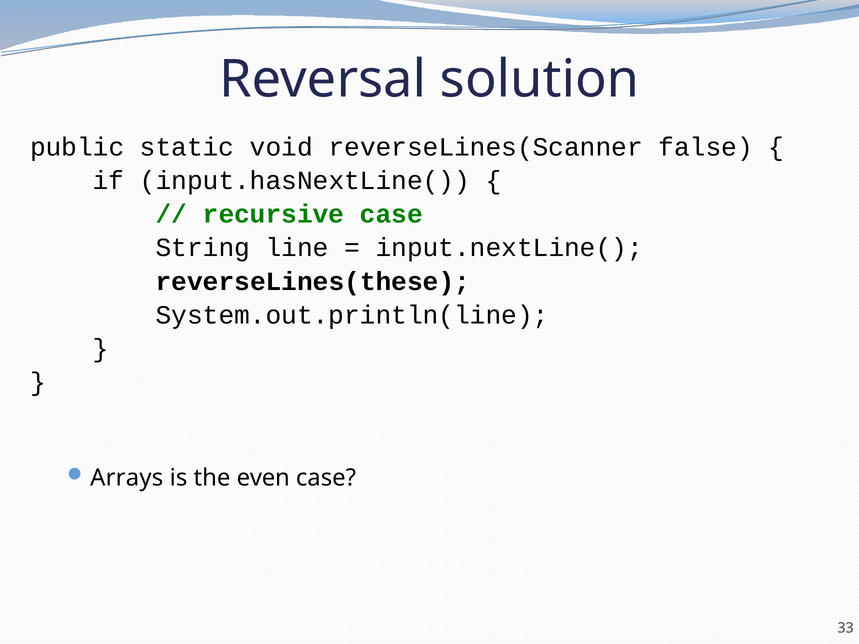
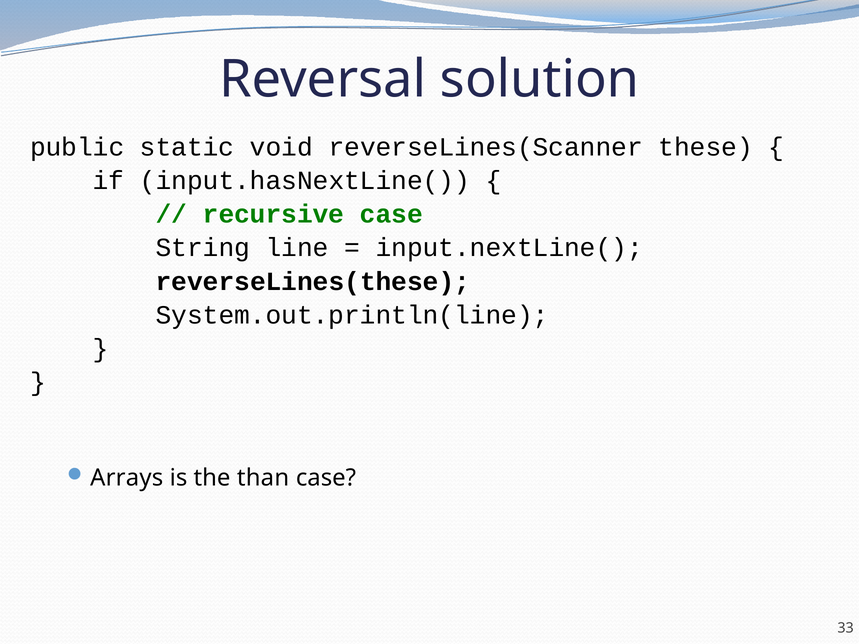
false: false -> these (706, 147)
even: even -> than (263, 478)
